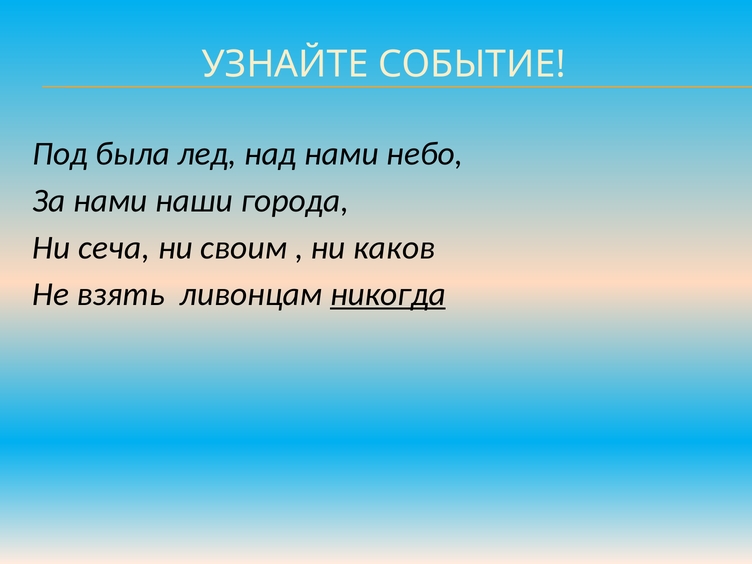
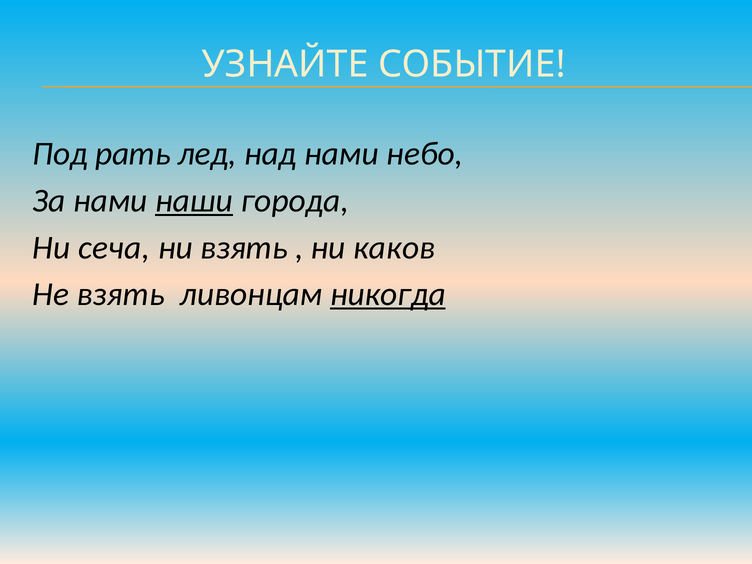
была: была -> рать (133, 154)
наши underline: none -> present (194, 201)
ни своим: своим -> взять (244, 248)
